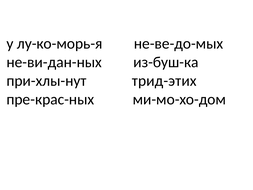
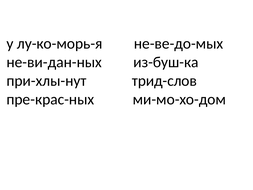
трид-этих: трид-этих -> трид-слов (164, 81)
